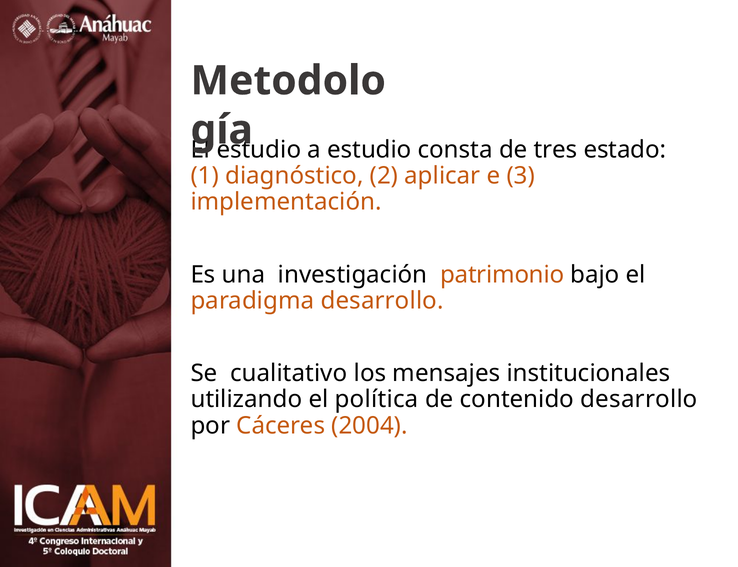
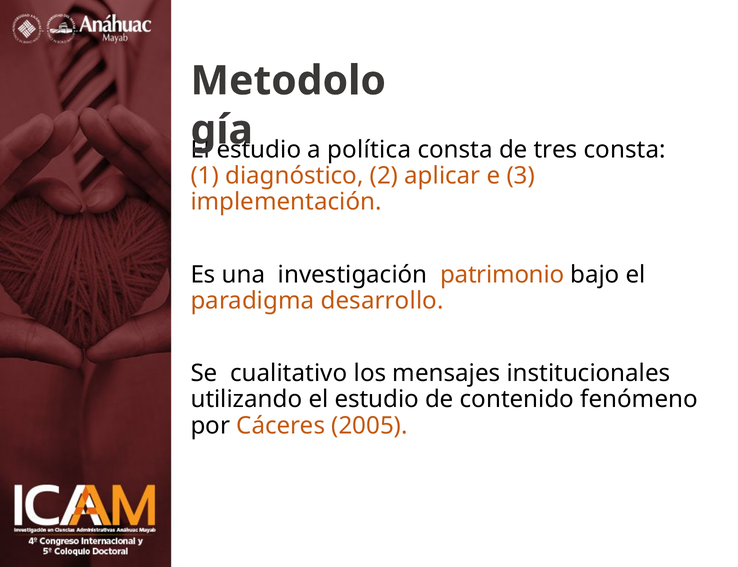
a estudio: estudio -> política (369, 150)
tres estado: estado -> consta (625, 150)
utilizando el política: política -> estudio (377, 399)
contenido desarrollo: desarrollo -> fenómeno (639, 399)
2004: 2004 -> 2005 (370, 425)
